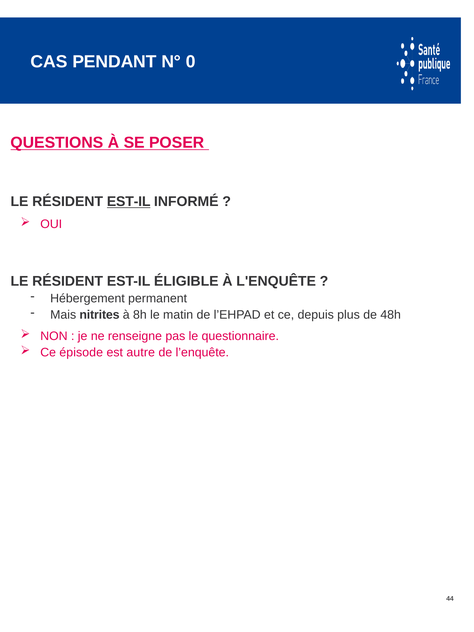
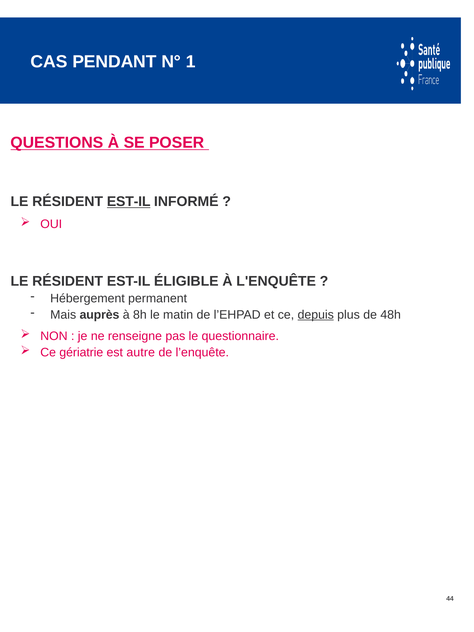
0: 0 -> 1 (191, 62)
nitrites: nitrites -> auprès (99, 315)
depuis underline: none -> present (316, 315)
épisode: épisode -> gériatrie (81, 352)
